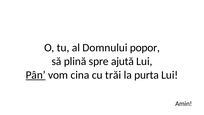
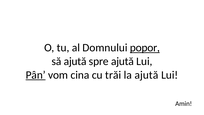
popor underline: none -> present (145, 48)
să plină: plină -> ajută (75, 61)
la purta: purta -> ajută (146, 75)
